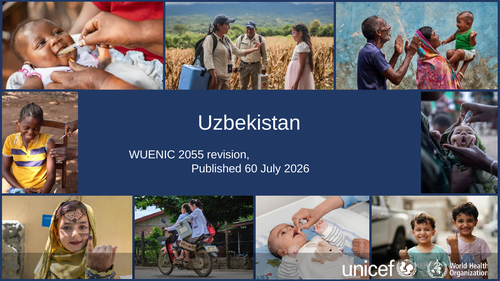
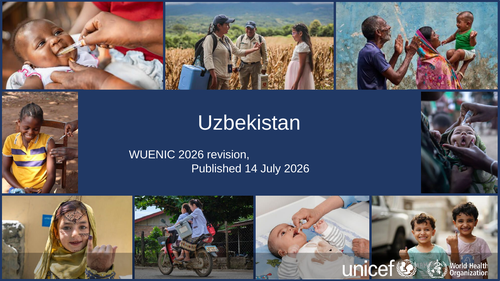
WUENIC 2055: 2055 -> 2026 (191, 155)
60: 60 -> 14 (251, 169)
